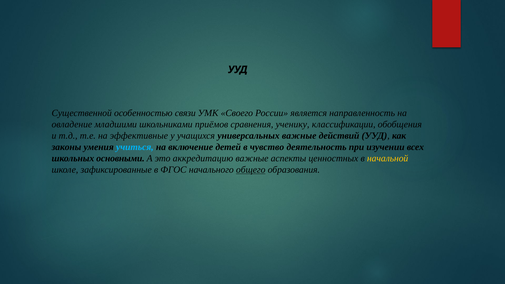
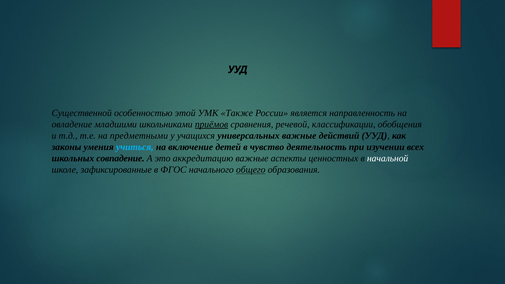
связи: связи -> этой (185, 113)
Своего: Своего -> Также (237, 113)
приёмов underline: none -> present (212, 124)
ученику: ученику -> речевой (293, 124)
эффективные: эффективные -> предметными (139, 136)
основными: основными -> совпадение (120, 158)
начальной colour: yellow -> white (388, 158)
